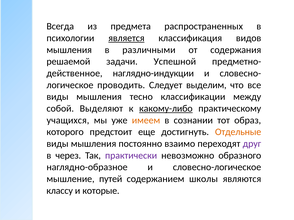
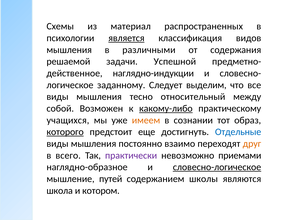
Всегда: Всегда -> Схемы (60, 26)
предмета: предмета -> материал (131, 26)
проводить: проводить -> заданному (121, 85)
классификации: классификации -> относительный (193, 97)
Выделяют: Выделяют -> Возможен (101, 109)
которого underline: none -> present (65, 132)
Отдельные colour: orange -> blue (238, 132)
друг colour: purple -> orange (252, 144)
через: через -> всего (68, 156)
образного: образного -> приемами (240, 156)
словесно-логическое underline: none -> present (217, 167)
классу: классу -> школа (60, 191)
которые: которые -> котором (101, 191)
